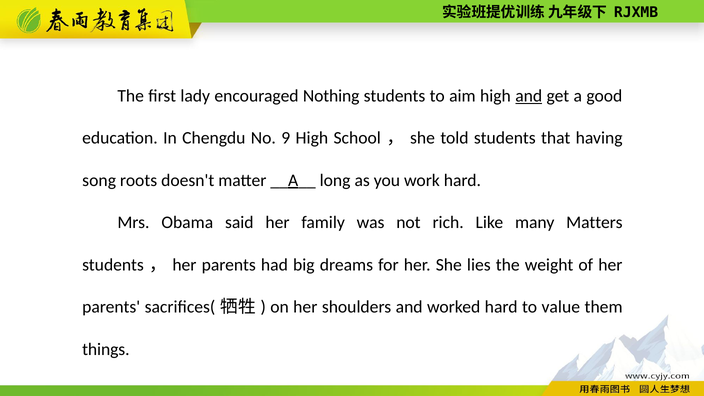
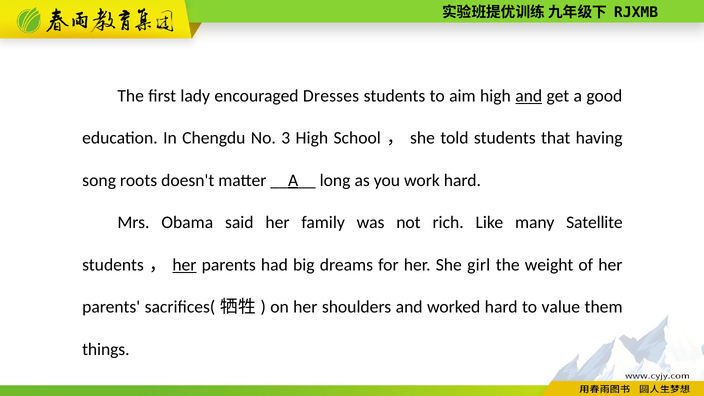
Nothing: Nothing -> Dresses (331, 96)
9: 9 -> 3 (286, 138)
Matters: Matters -> Satellite (594, 223)
her underline: none -> present (184, 265)
lies: lies -> girl (479, 265)
